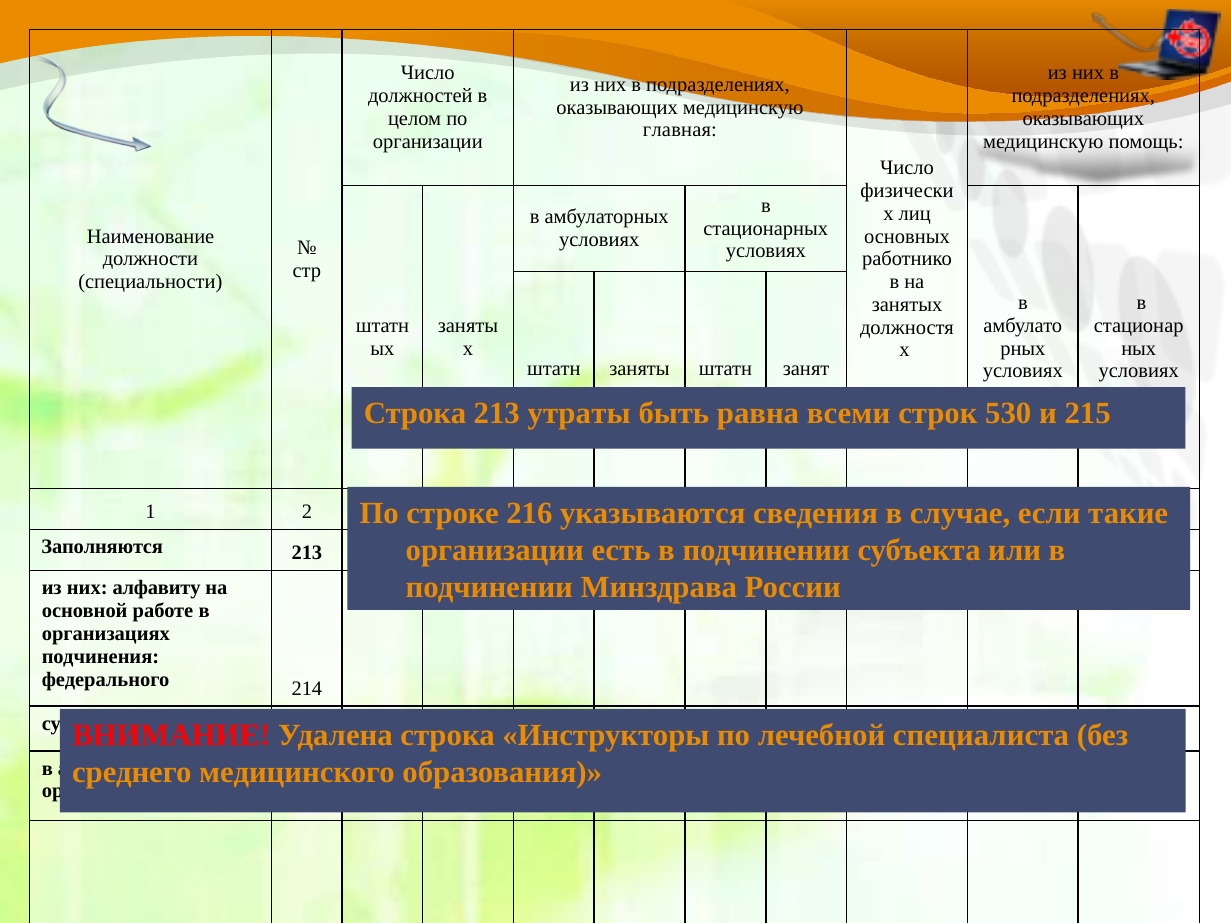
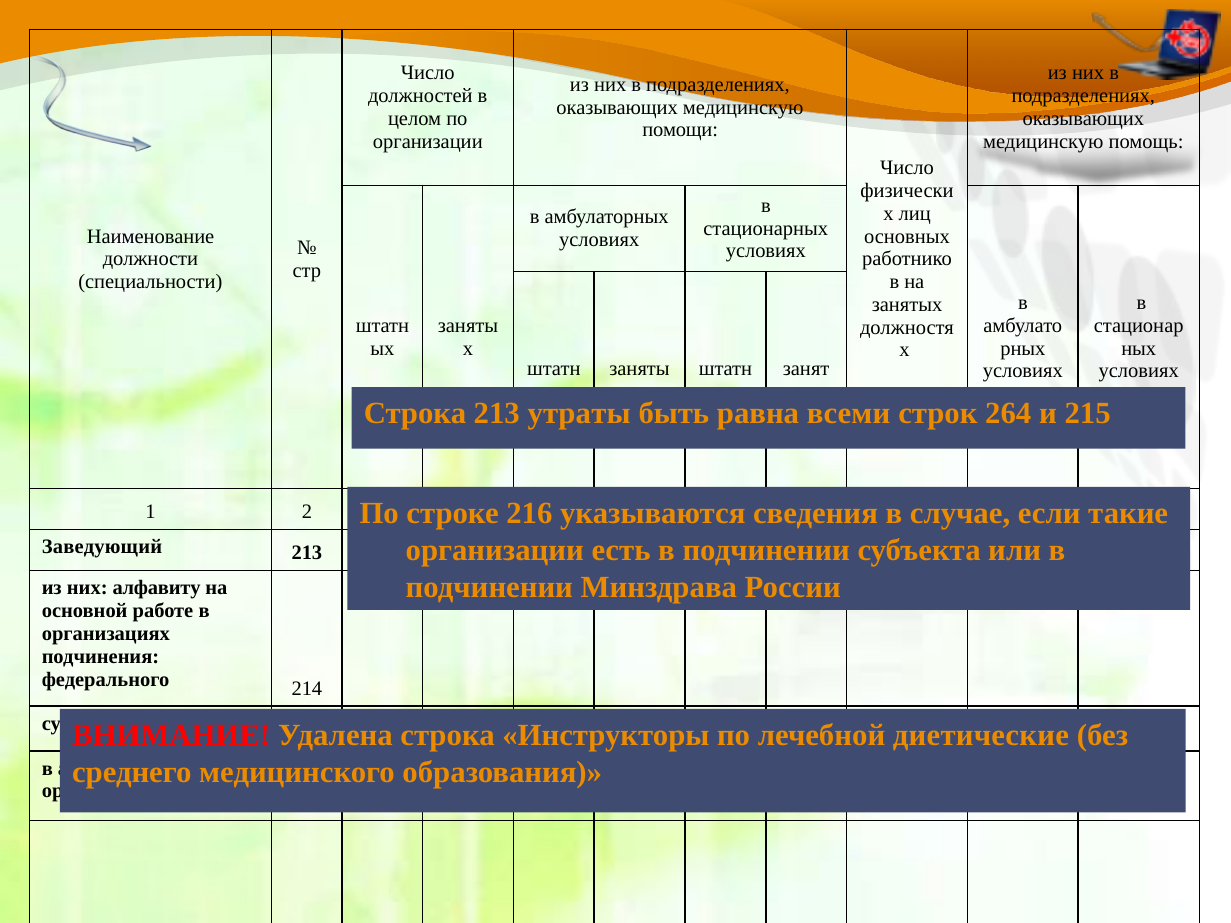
главная: главная -> помощи (680, 130)
530: 530 -> 264 (1008, 414)
Заполняются: Заполняются -> Заведующий (102, 547)
специалиста: специалиста -> диетические (981, 736)
